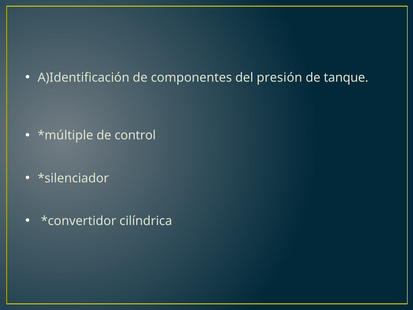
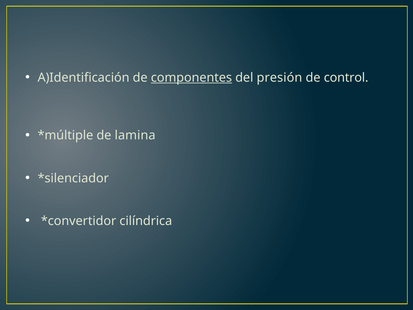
componentes underline: none -> present (191, 78)
tanque: tanque -> control (346, 78)
control: control -> lamina (135, 135)
